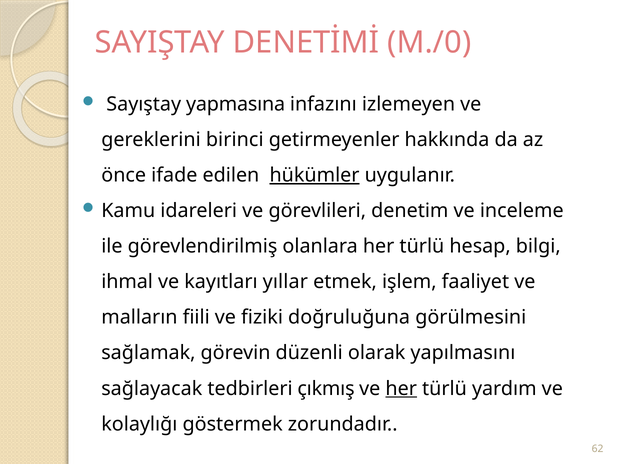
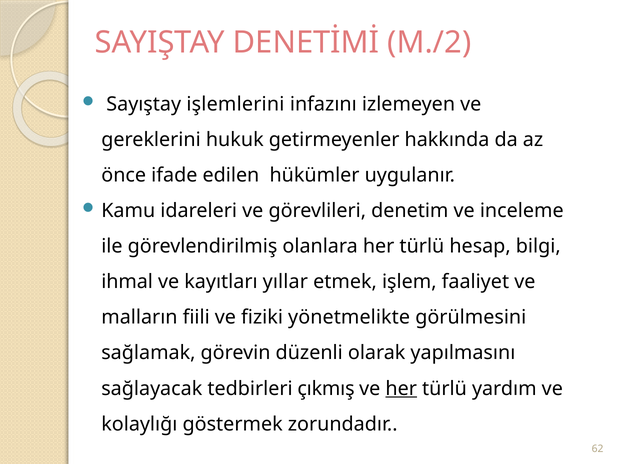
M./0: M./0 -> M./2 (429, 42)
yapmasına: yapmasına -> işlemlerini (235, 104)
birinci: birinci -> hukuk (235, 140)
hükümler underline: present -> none (315, 175)
doğruluğuna: doğruluğuna -> yönetmelikte (349, 317)
